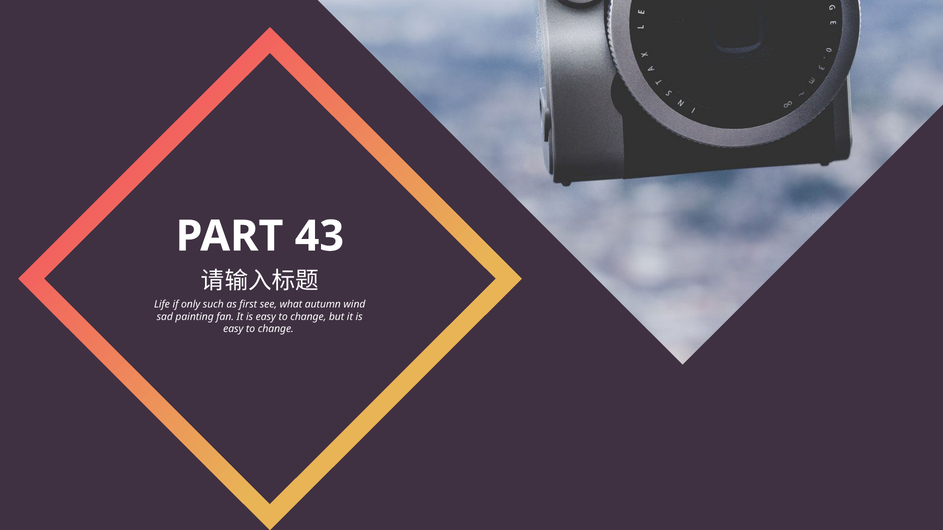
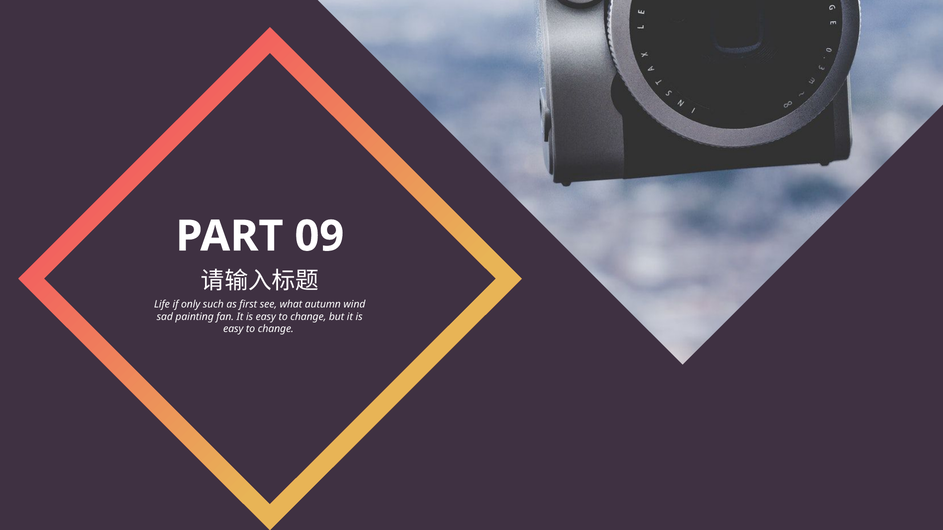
43: 43 -> 09 (319, 236)
